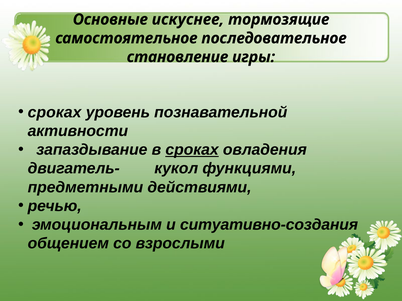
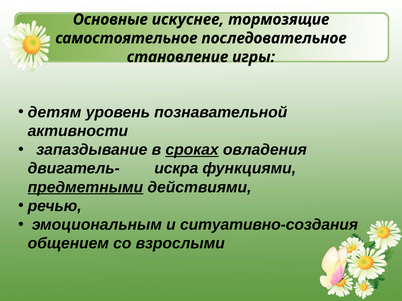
сроках: сроках -> детям (55, 112)
кукол: кукол -> искра (176, 169)
предметными underline: none -> present (85, 188)
